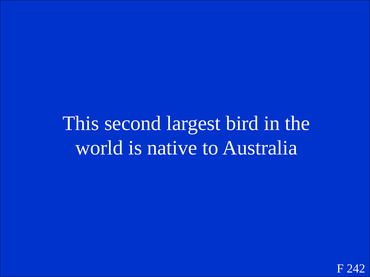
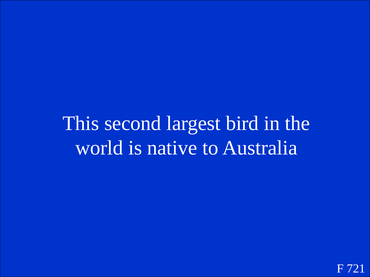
242: 242 -> 721 (356, 269)
